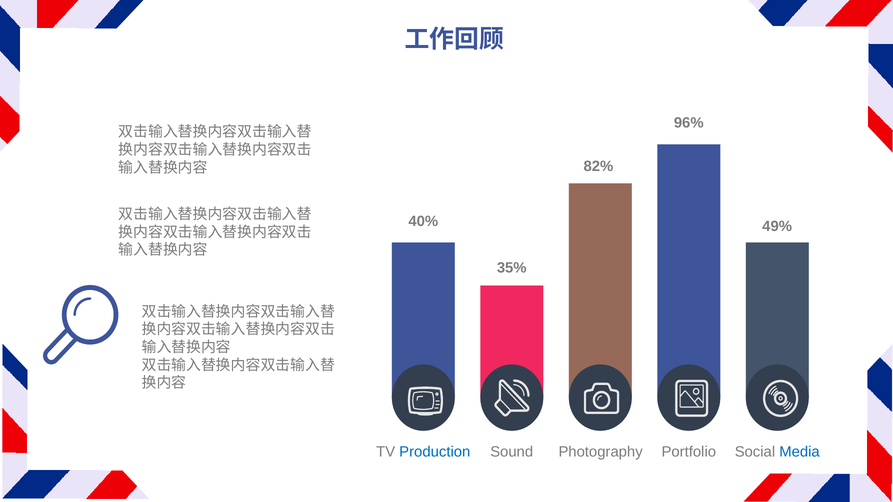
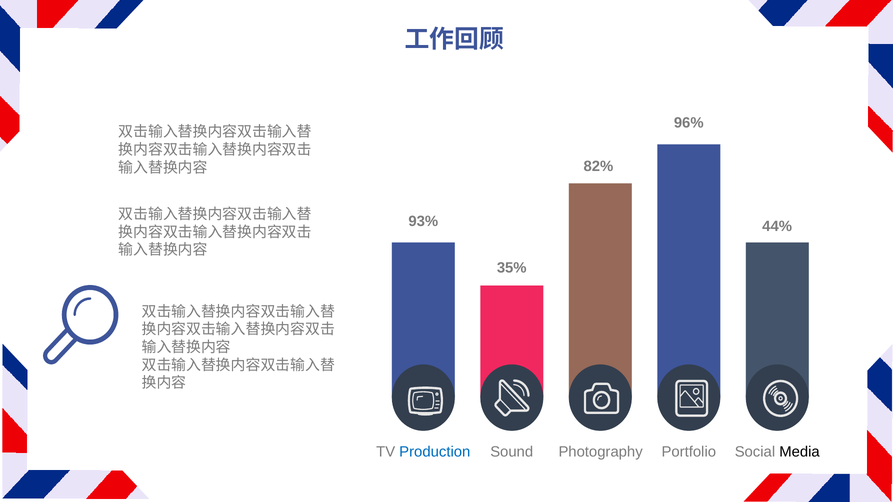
40%: 40% -> 93% (423, 221)
49%: 49% -> 44% (777, 226)
Media colour: blue -> black (800, 452)
